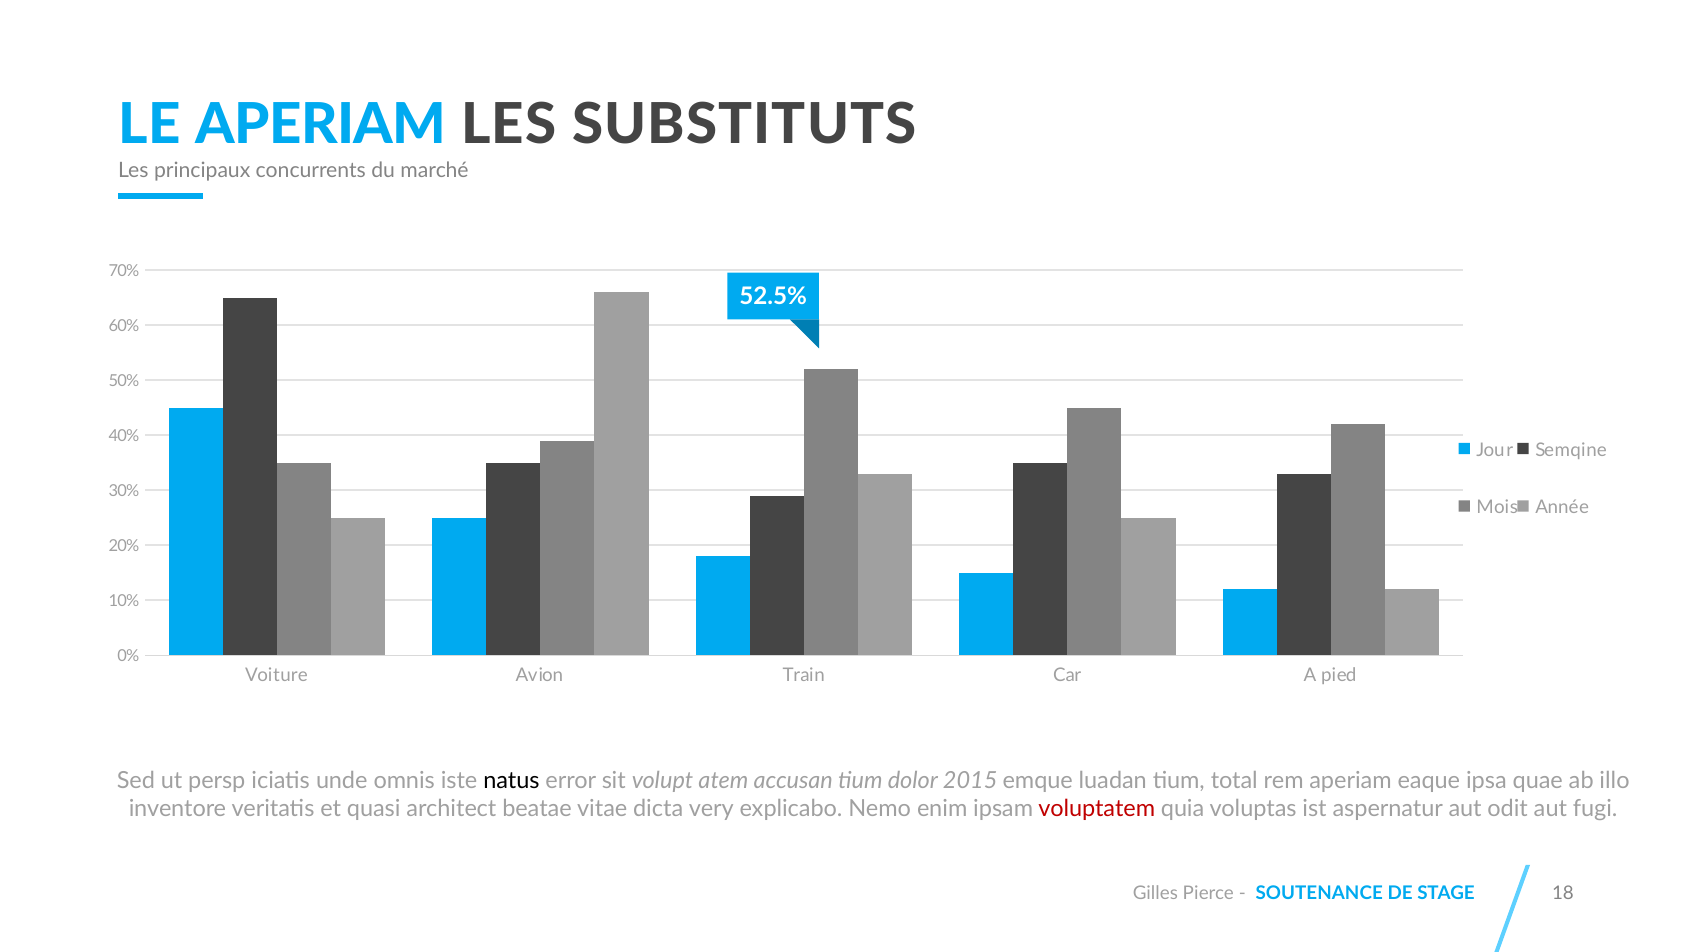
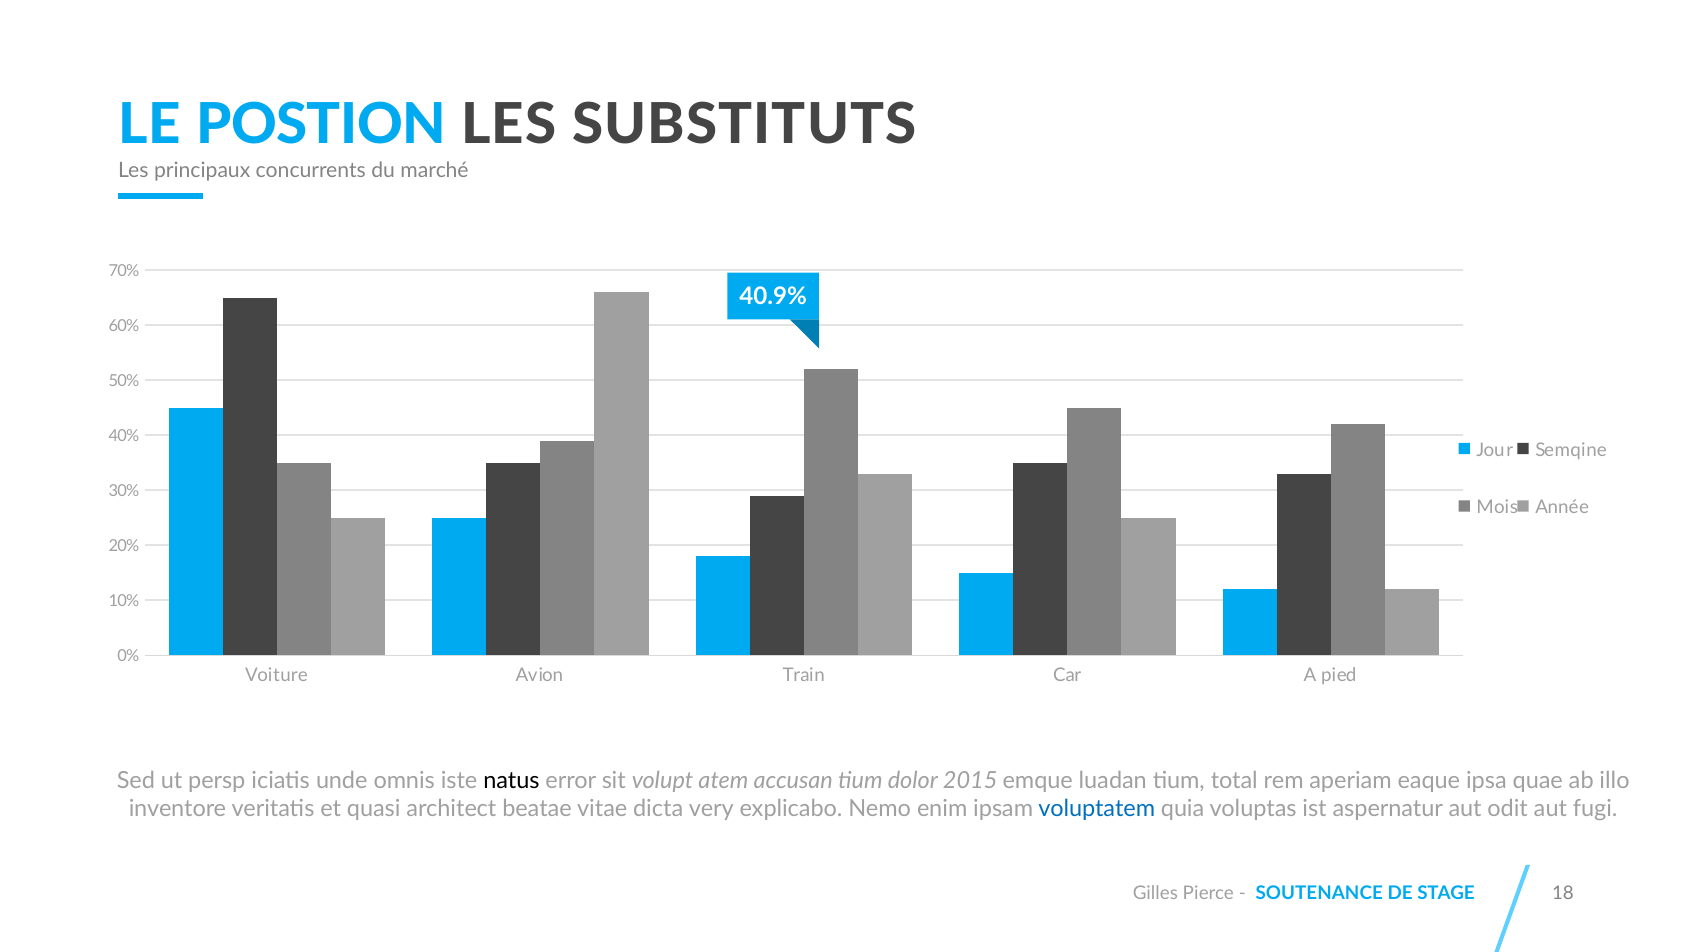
LE APERIAM: APERIAM -> POSTION (321, 125)
52.5%: 52.5% -> 40.9% (773, 296)
voluptatem colour: red -> blue (1097, 809)
